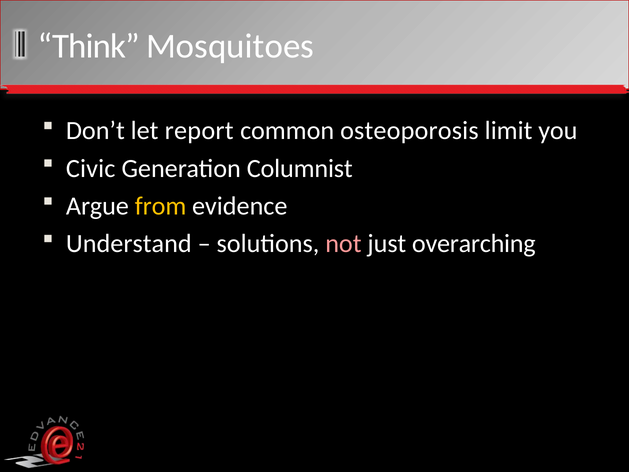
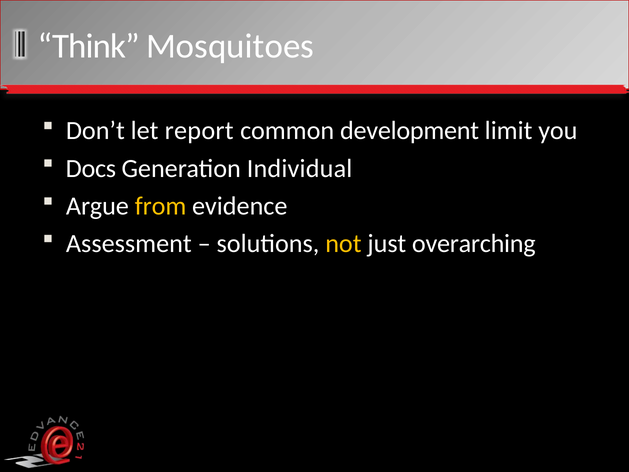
osteoporosis: osteoporosis -> development (410, 131)
Civic: Civic -> Docs (91, 168)
Columnist: Columnist -> Individual (300, 168)
Understand: Understand -> Assessment (129, 243)
not colour: pink -> yellow (343, 243)
